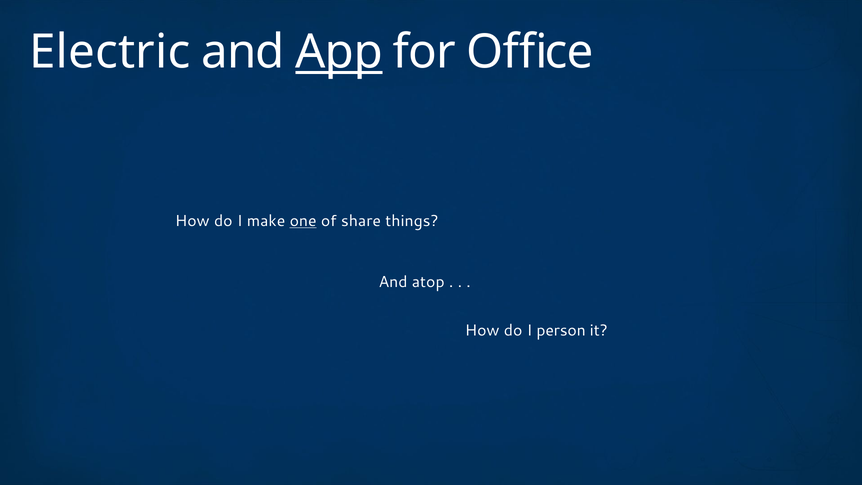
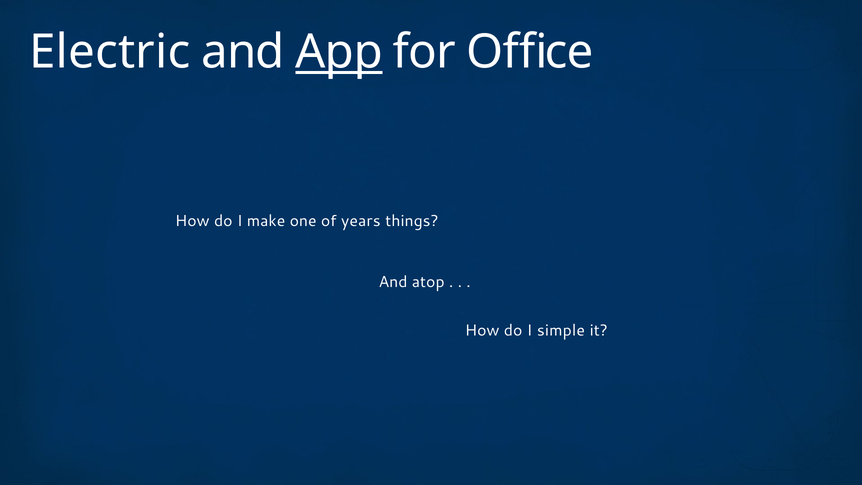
one underline: present -> none (303, 221)
share: share -> years (361, 221)
person: person -> simple (561, 330)
